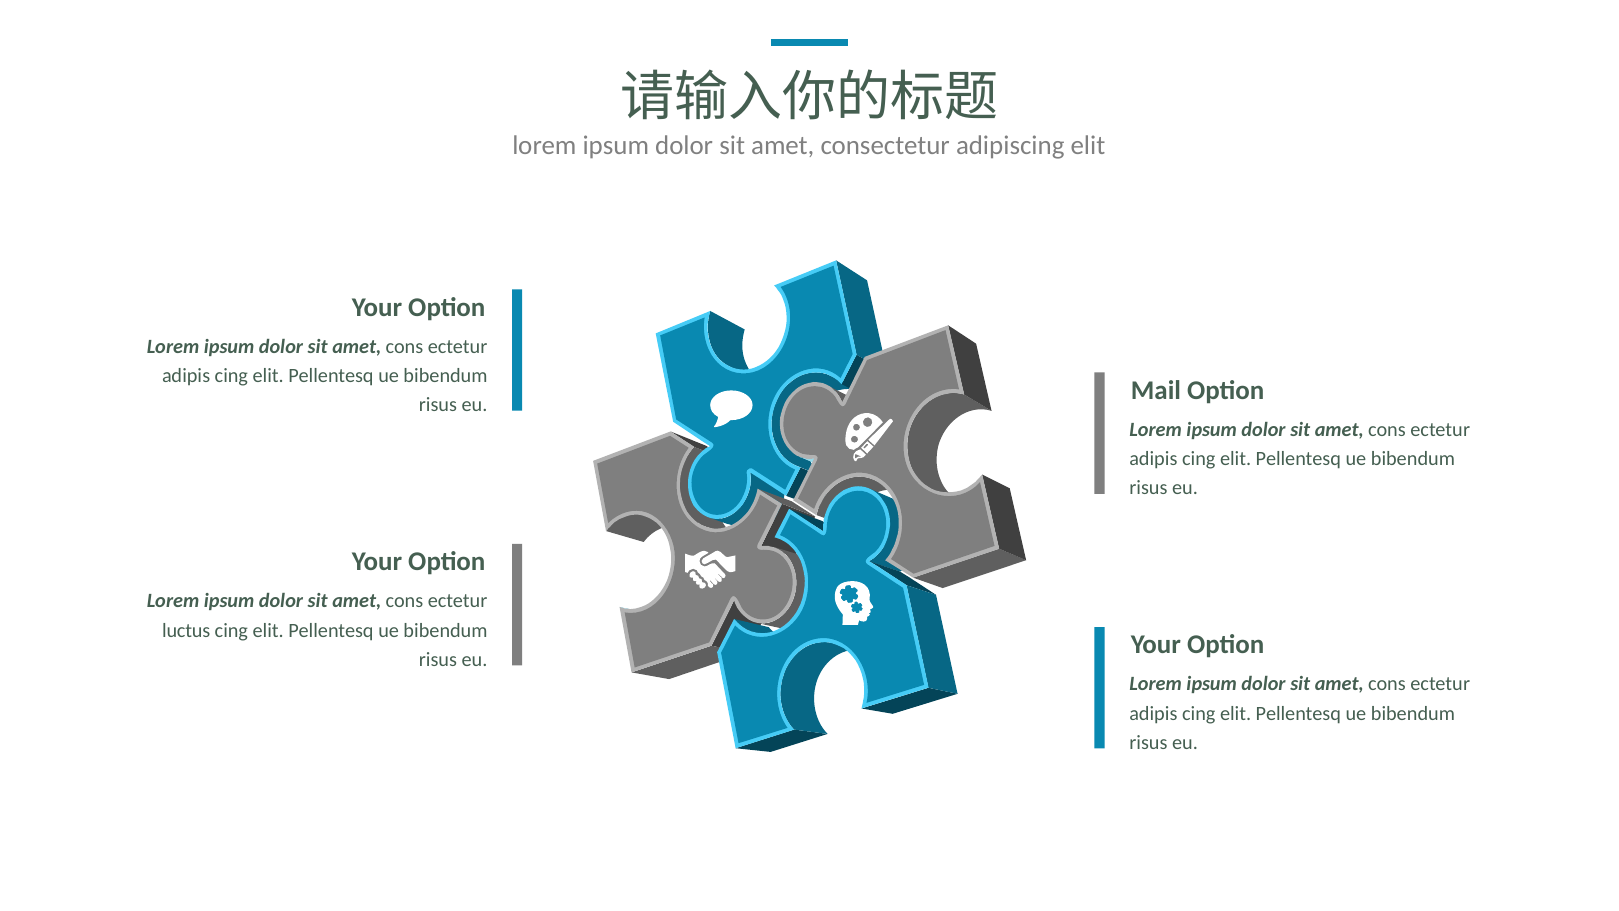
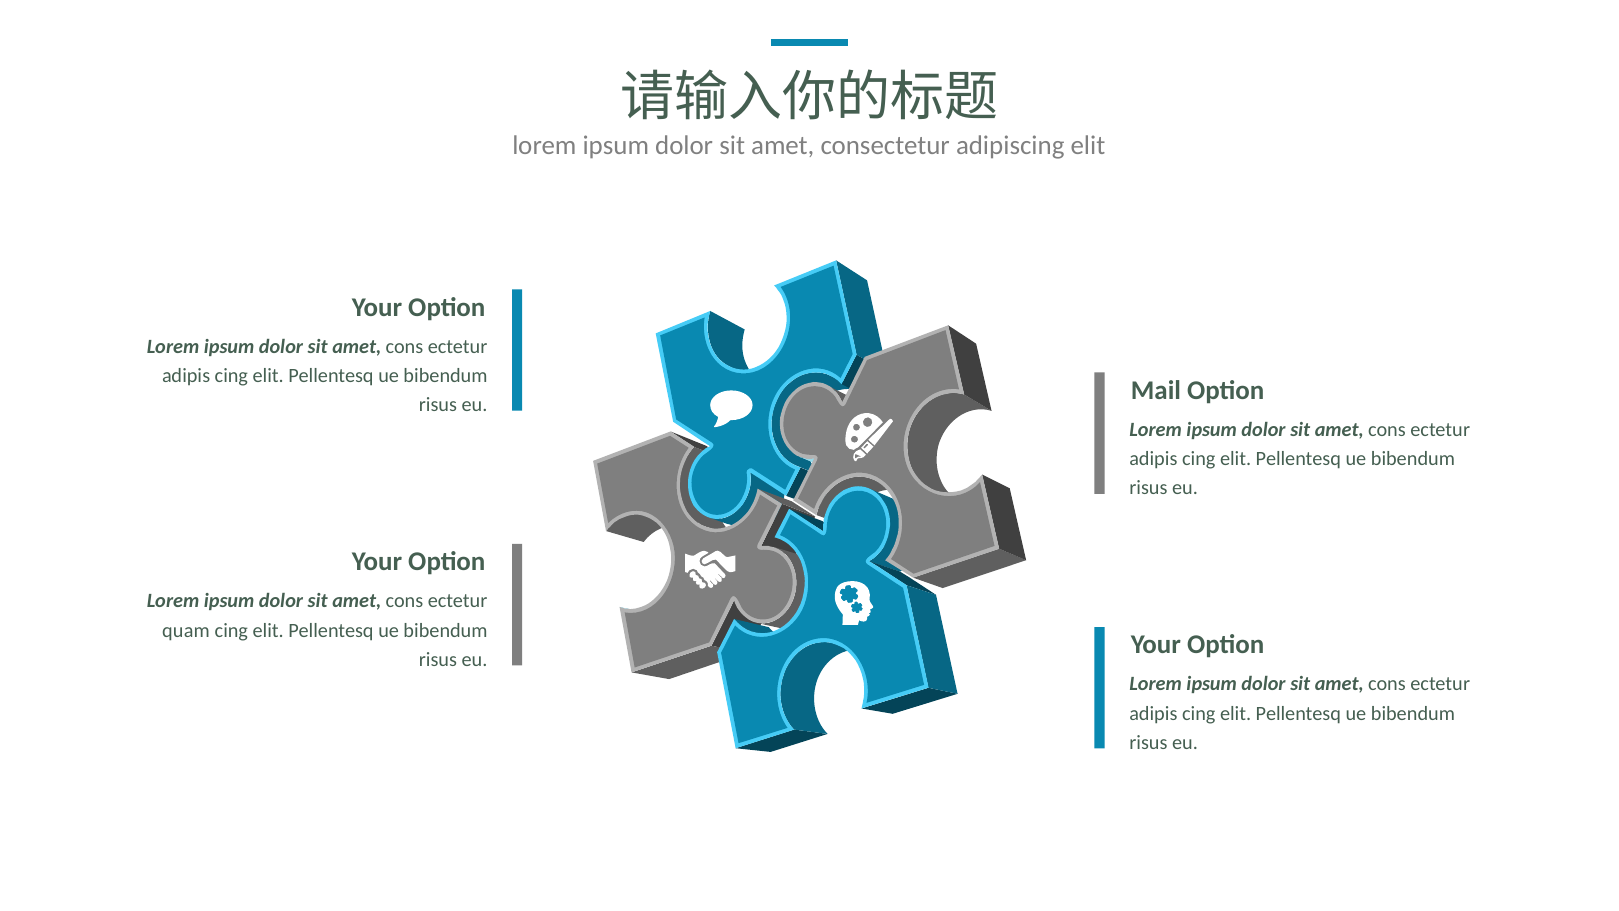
luctus: luctus -> quam (186, 630)
